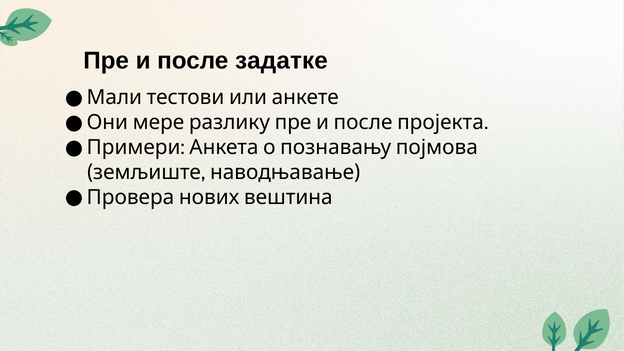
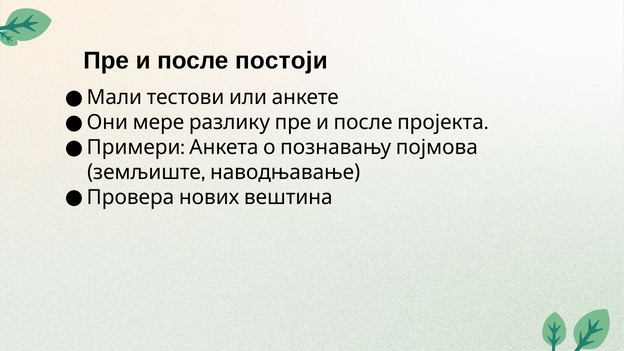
задатке: задатке -> постоји (281, 61)
